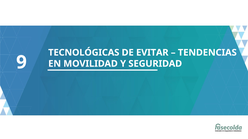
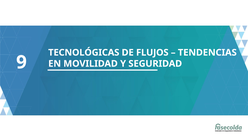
EVITAR: EVITAR -> FLUJOS (152, 53)
